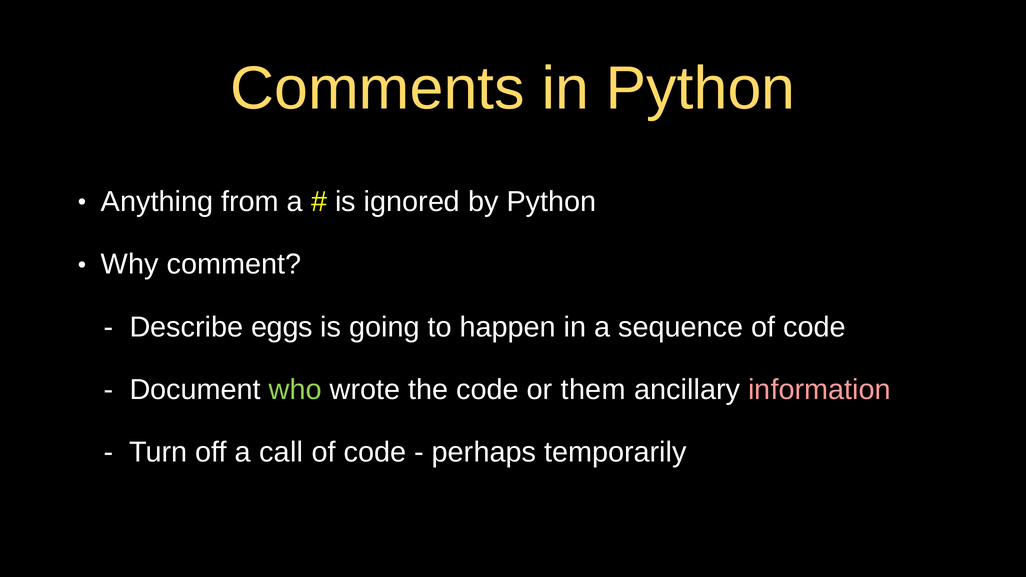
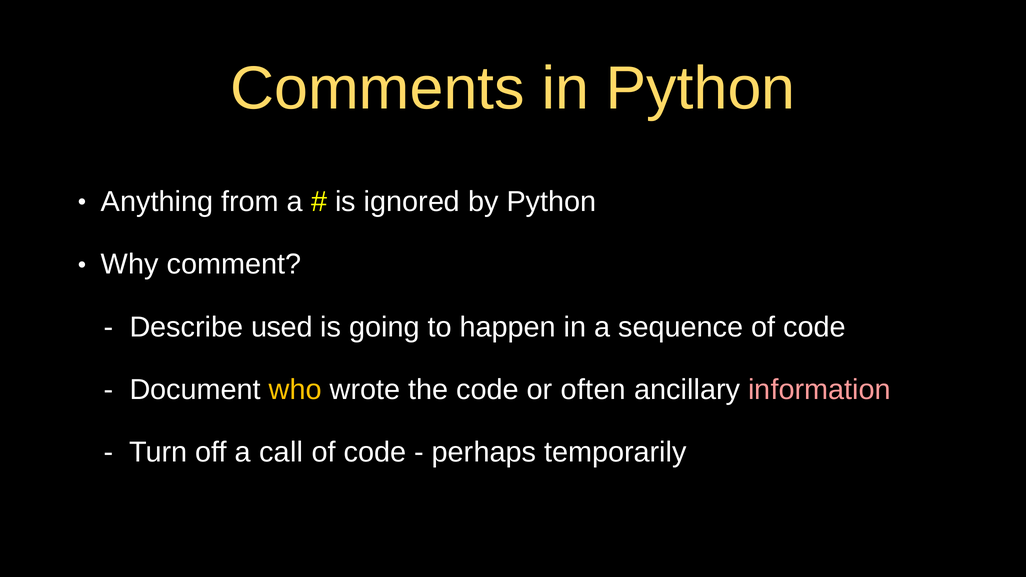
eggs: eggs -> used (282, 327)
who colour: light green -> yellow (295, 390)
them: them -> often (593, 390)
